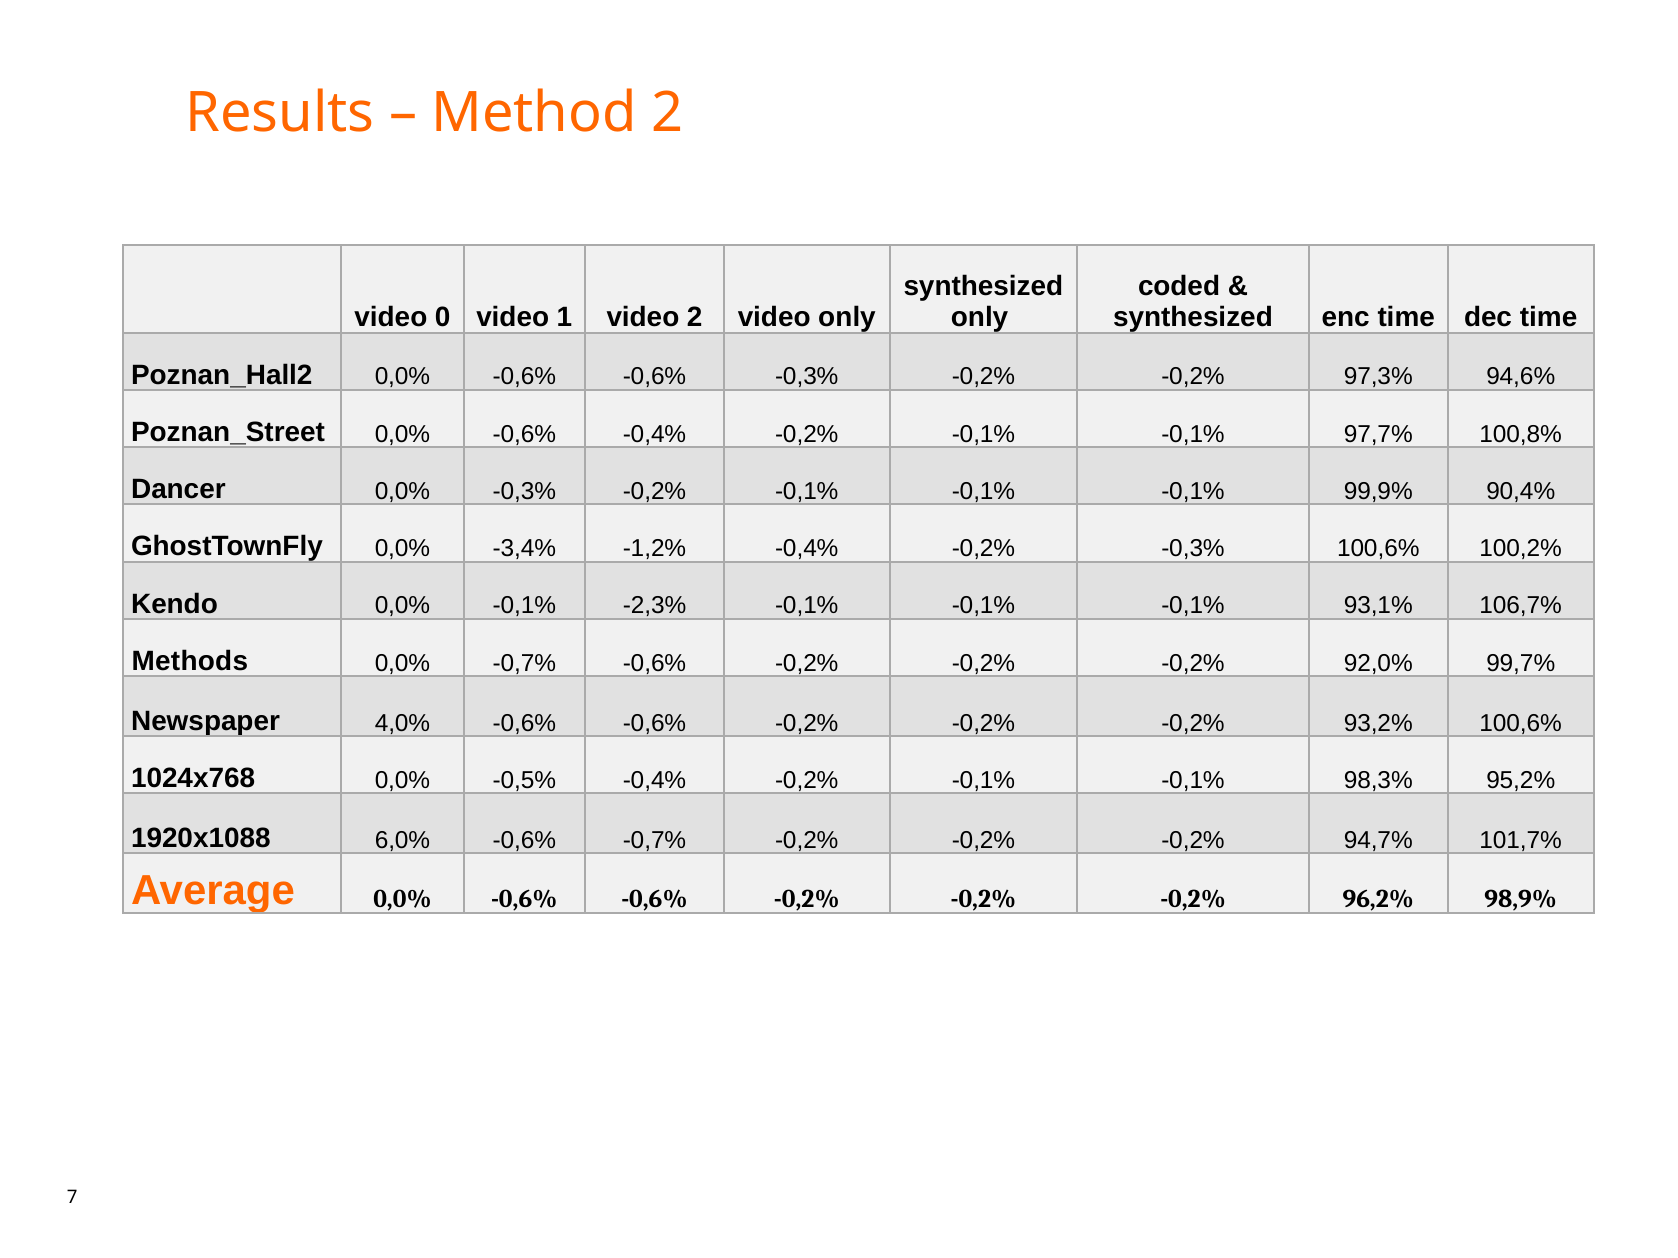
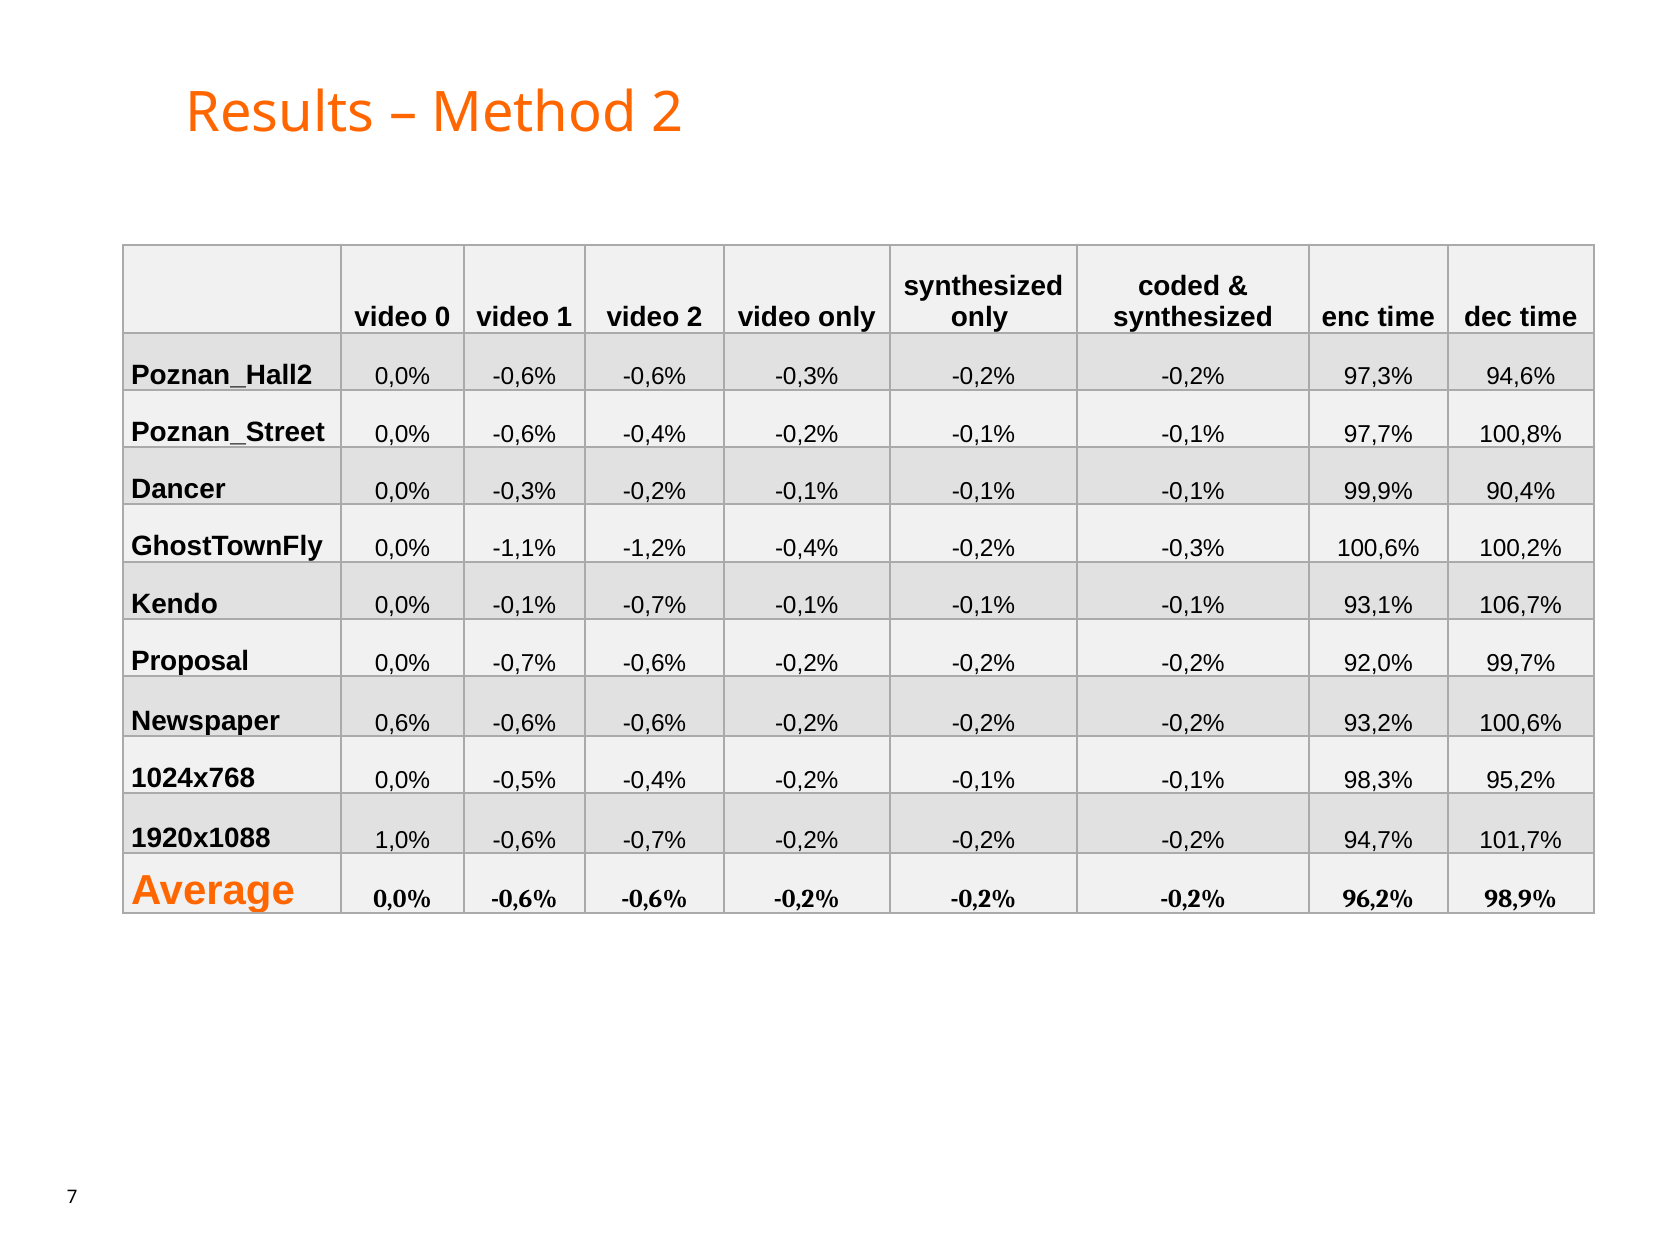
-3,4%: -3,4% -> -1,1% (524, 549)
-0,1% -2,3%: -2,3% -> -0,7% (655, 606)
Methods: Methods -> Proposal (190, 661)
4,0%: 4,0% -> 0,6% (403, 723)
6,0%: 6,0% -> 1,0% (403, 841)
